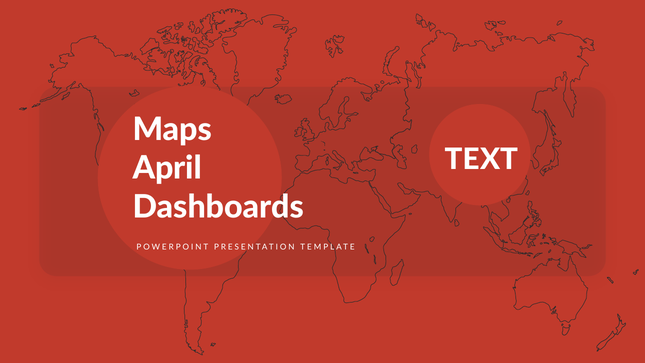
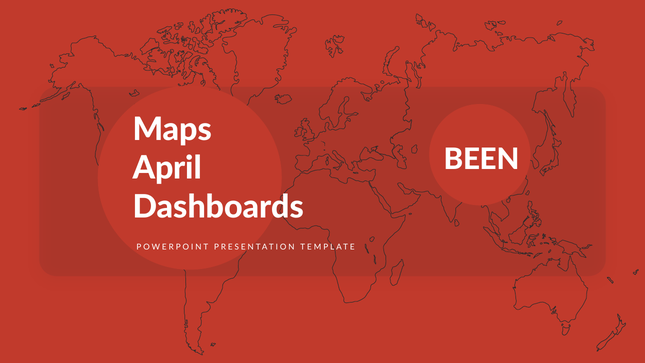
TEXT: TEXT -> BEEN (482, 159)
